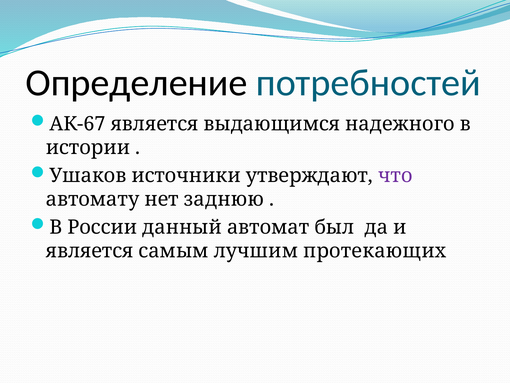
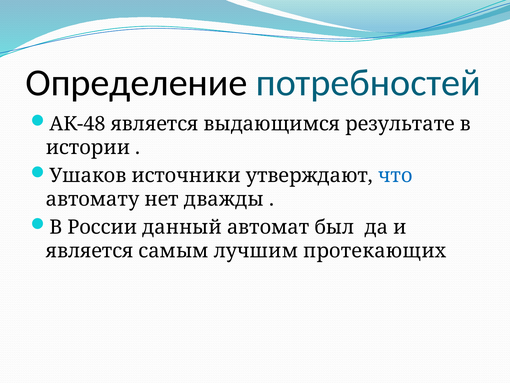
АК-67: АК-67 -> АК-48 (77, 124)
надежного: надежного -> результате (400, 124)
что colour: purple -> blue (395, 175)
заднюю: заднюю -> дважды (224, 199)
